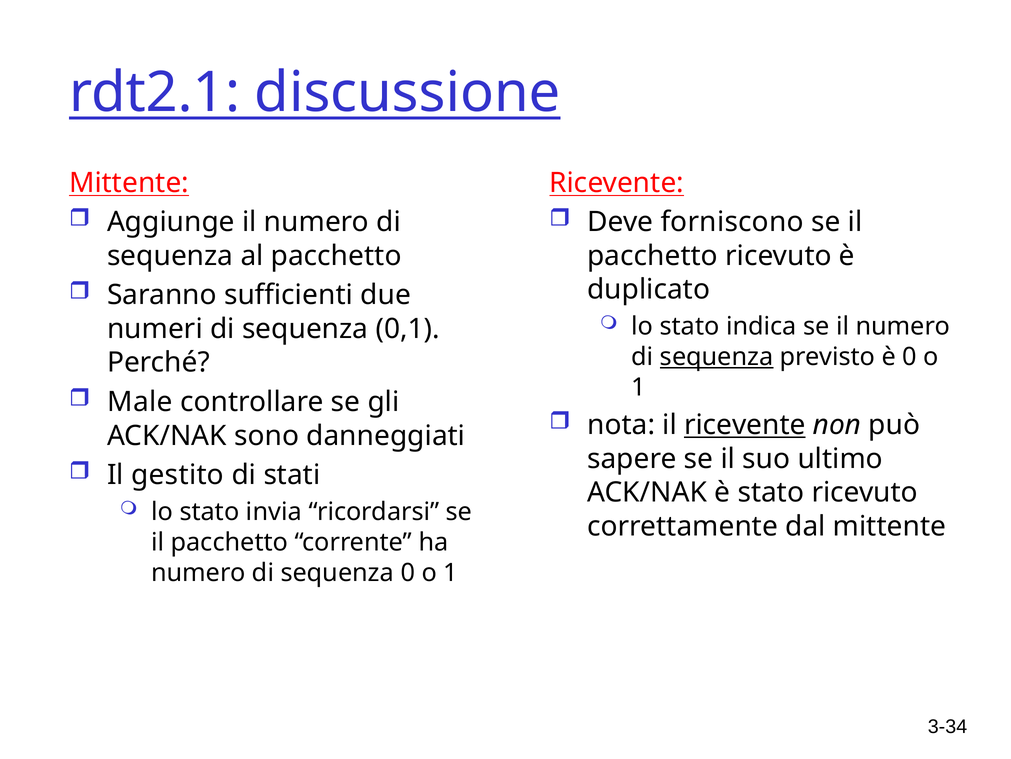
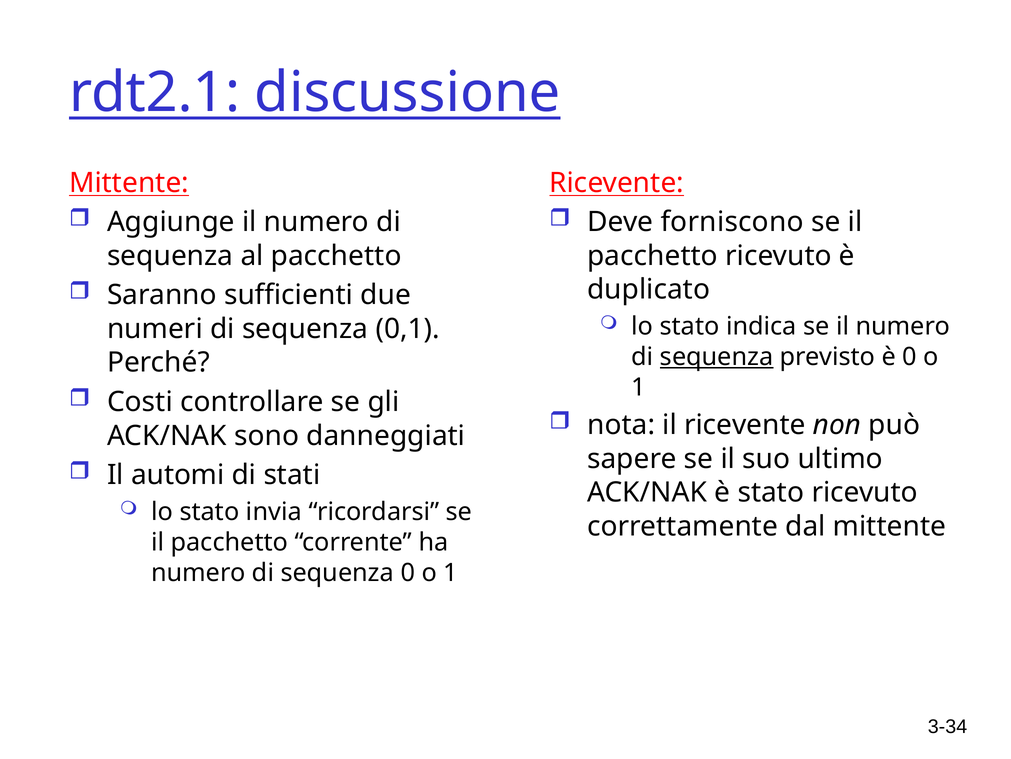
Male: Male -> Costi (140, 402)
ricevente underline: present -> none (745, 425)
gestito: gestito -> automi (178, 475)
